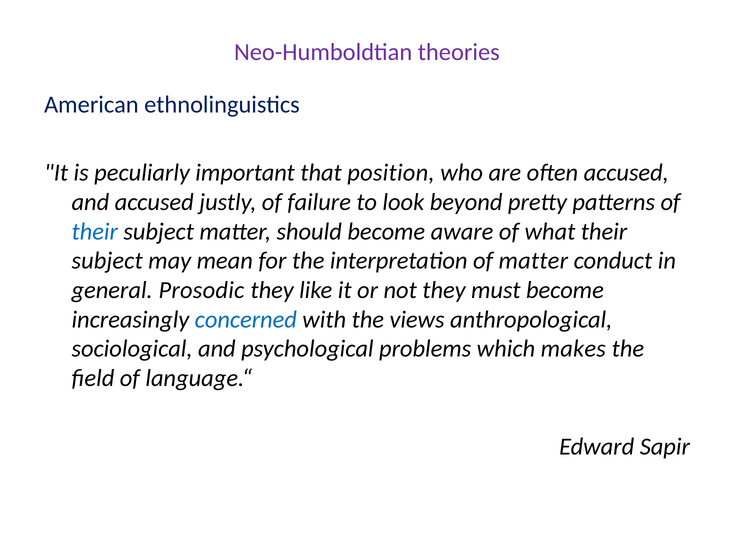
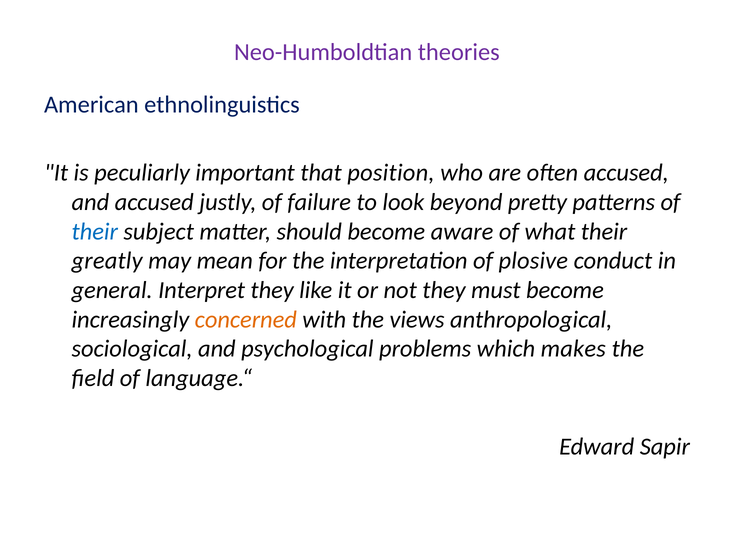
subject: subject -> greatly (107, 261)
of matter: matter -> plosive (533, 261)
Prosodic: Prosodic -> Interpret (202, 290)
concerned colour: blue -> orange (246, 320)
